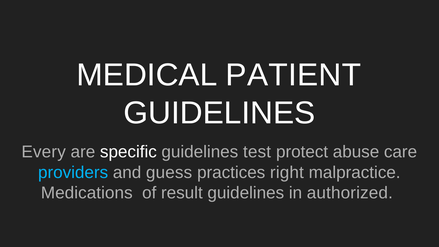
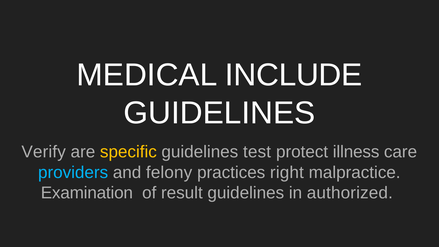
PATIENT: PATIENT -> INCLUDE (294, 75)
Every: Every -> Verify (44, 152)
specific colour: white -> yellow (128, 152)
abuse: abuse -> illness (356, 152)
guess: guess -> felony (169, 172)
Medications: Medications -> Examination (87, 193)
